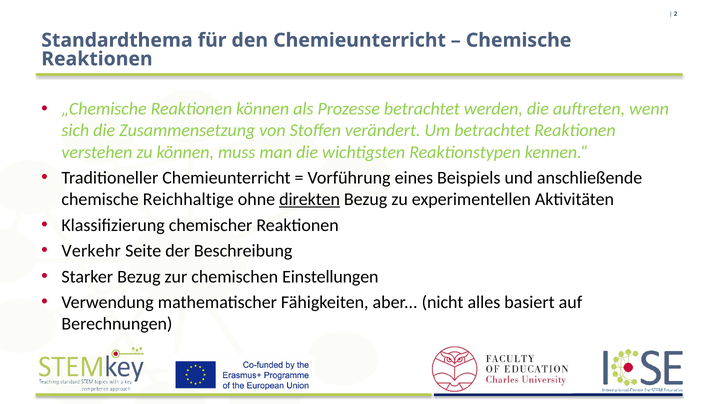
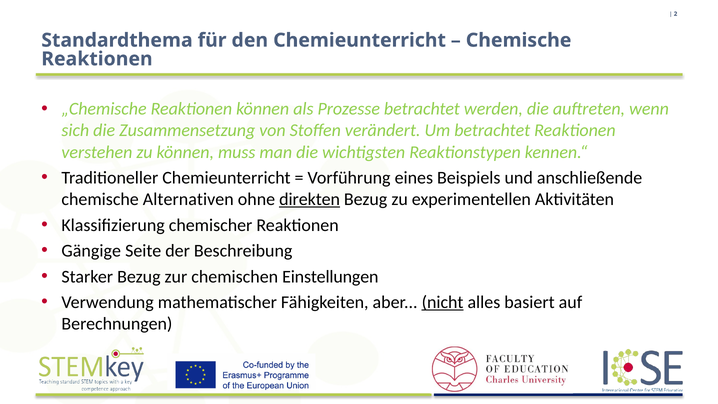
Reichhaltige: Reichhaltige -> Alternativen (188, 199)
Verkehr: Verkehr -> Gängige (91, 251)
nicht underline: none -> present (443, 302)
